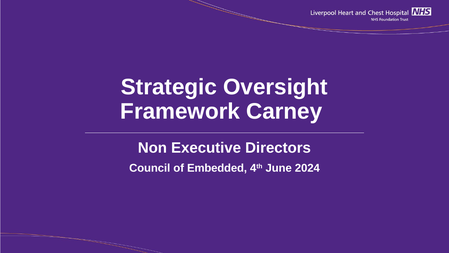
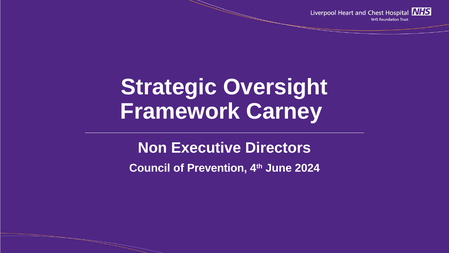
Embedded: Embedded -> Prevention (217, 168)
